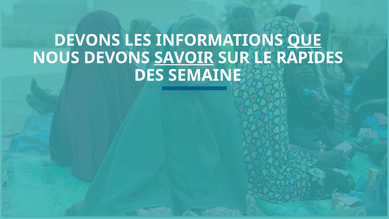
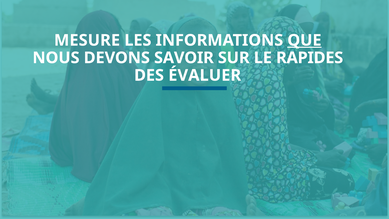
DEVONS: DEVONS -> MESURE (87, 40)
SAVOIR underline: present -> none (184, 58)
SEMAINE: SEMAINE -> ÉVALUER (205, 75)
